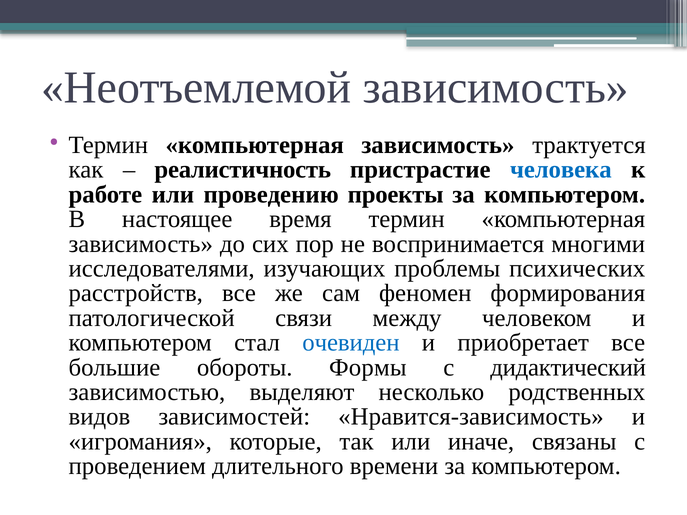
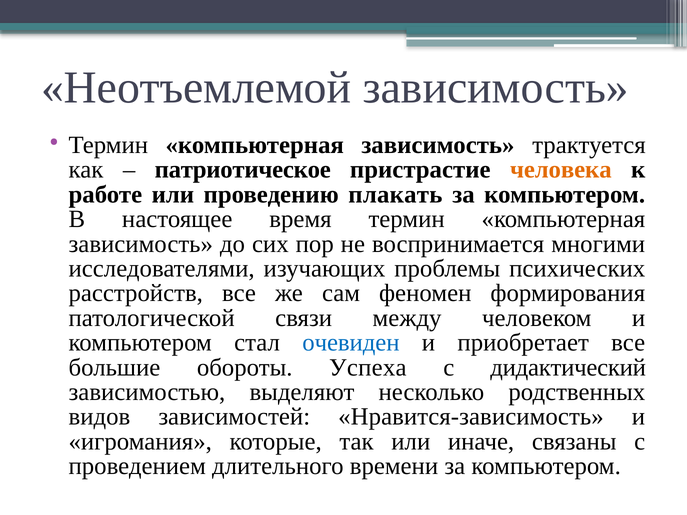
реалистичность: реалистичность -> патриотическое (243, 170)
человека colour: blue -> orange (561, 170)
проекты: проекты -> плакать (395, 195)
Формы: Формы -> Успеха (368, 368)
